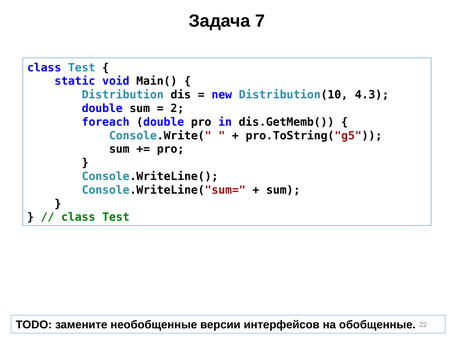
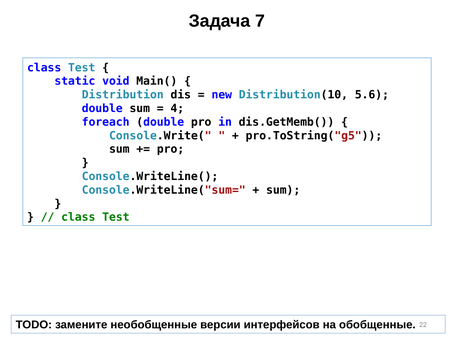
4.3: 4.3 -> 5.6 (372, 95)
2: 2 -> 4 (177, 109)
